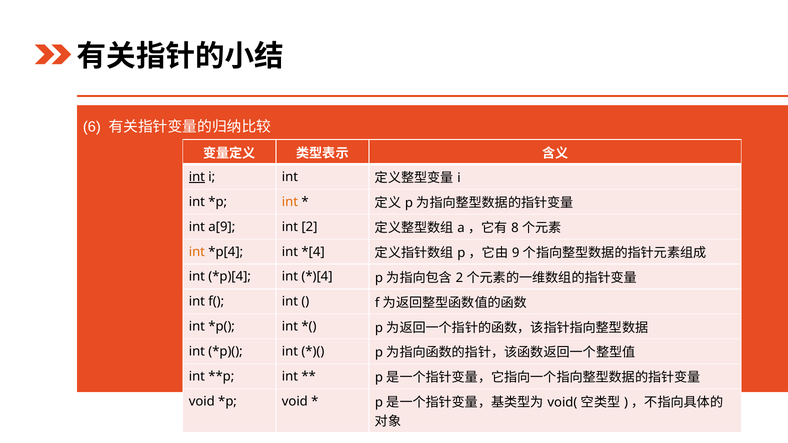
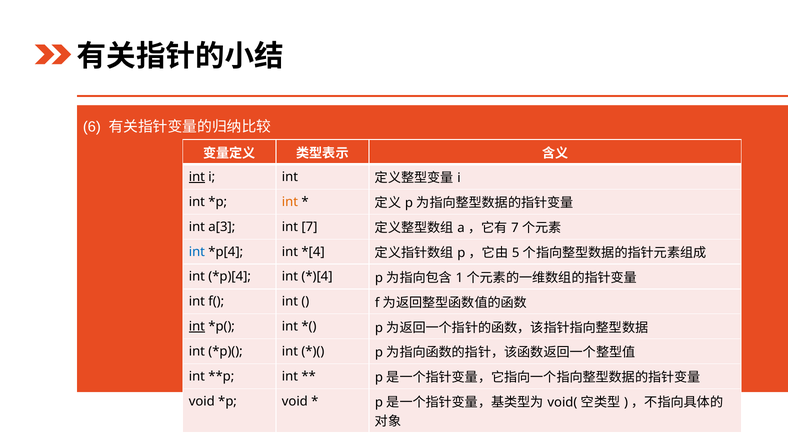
a[9: a[9 -> a[3 (222, 227)
int 2: 2 -> 7 (309, 227)
8: 8 -> 7 (515, 228)
int colour: orange -> blue (197, 252)
9: 9 -> 5 (516, 253)
2: 2 -> 1 (459, 278)
int underline: none -> present (197, 327)
